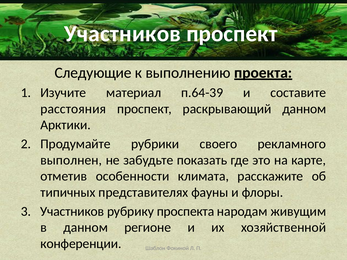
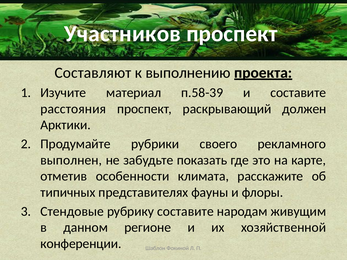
Следующие: Следующие -> Составляют (93, 73)
п.64-39: п.64-39 -> п.58-39 (202, 93)
раскрывающий данном: данном -> должен (304, 109)
Участников: Участников -> Стендовые (72, 212)
рубрику проспекта: проспекта -> составите (185, 212)
